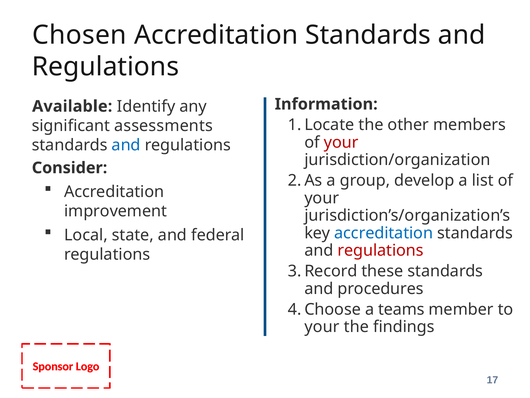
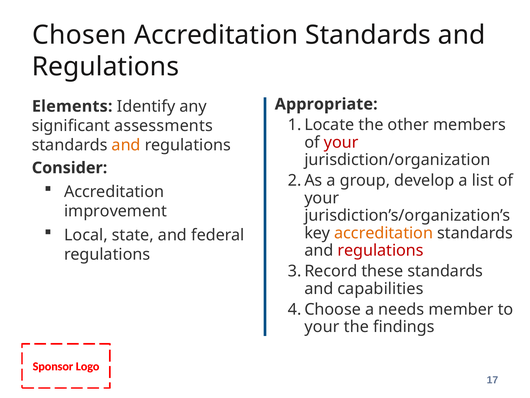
Information: Information -> Appropriate (326, 104)
Available: Available -> Elements (72, 106)
and colour: blue -> orange (126, 145)
accreditation colour: blue -> orange (384, 233)
procedures: procedures -> capabilities (380, 288)
teams: teams -> needs (401, 309)
